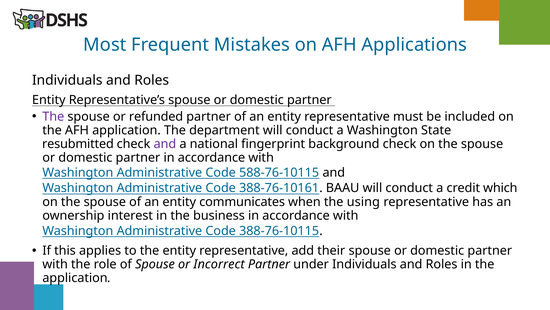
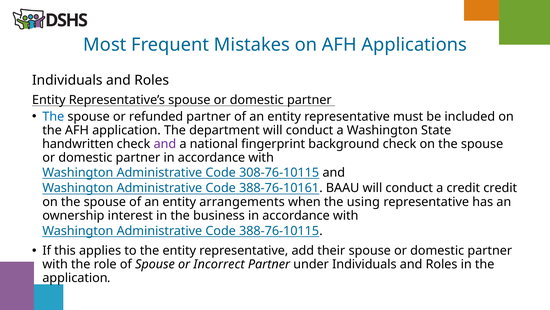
The colour: purple -> blue (53, 116)
resubmitted: resubmitted -> handwritten (78, 144)
588-76-10115: 588-76-10115 -> 308-76-10115 (279, 172)
credit which: which -> credit (500, 188)
communicates: communicates -> arrangements (242, 202)
